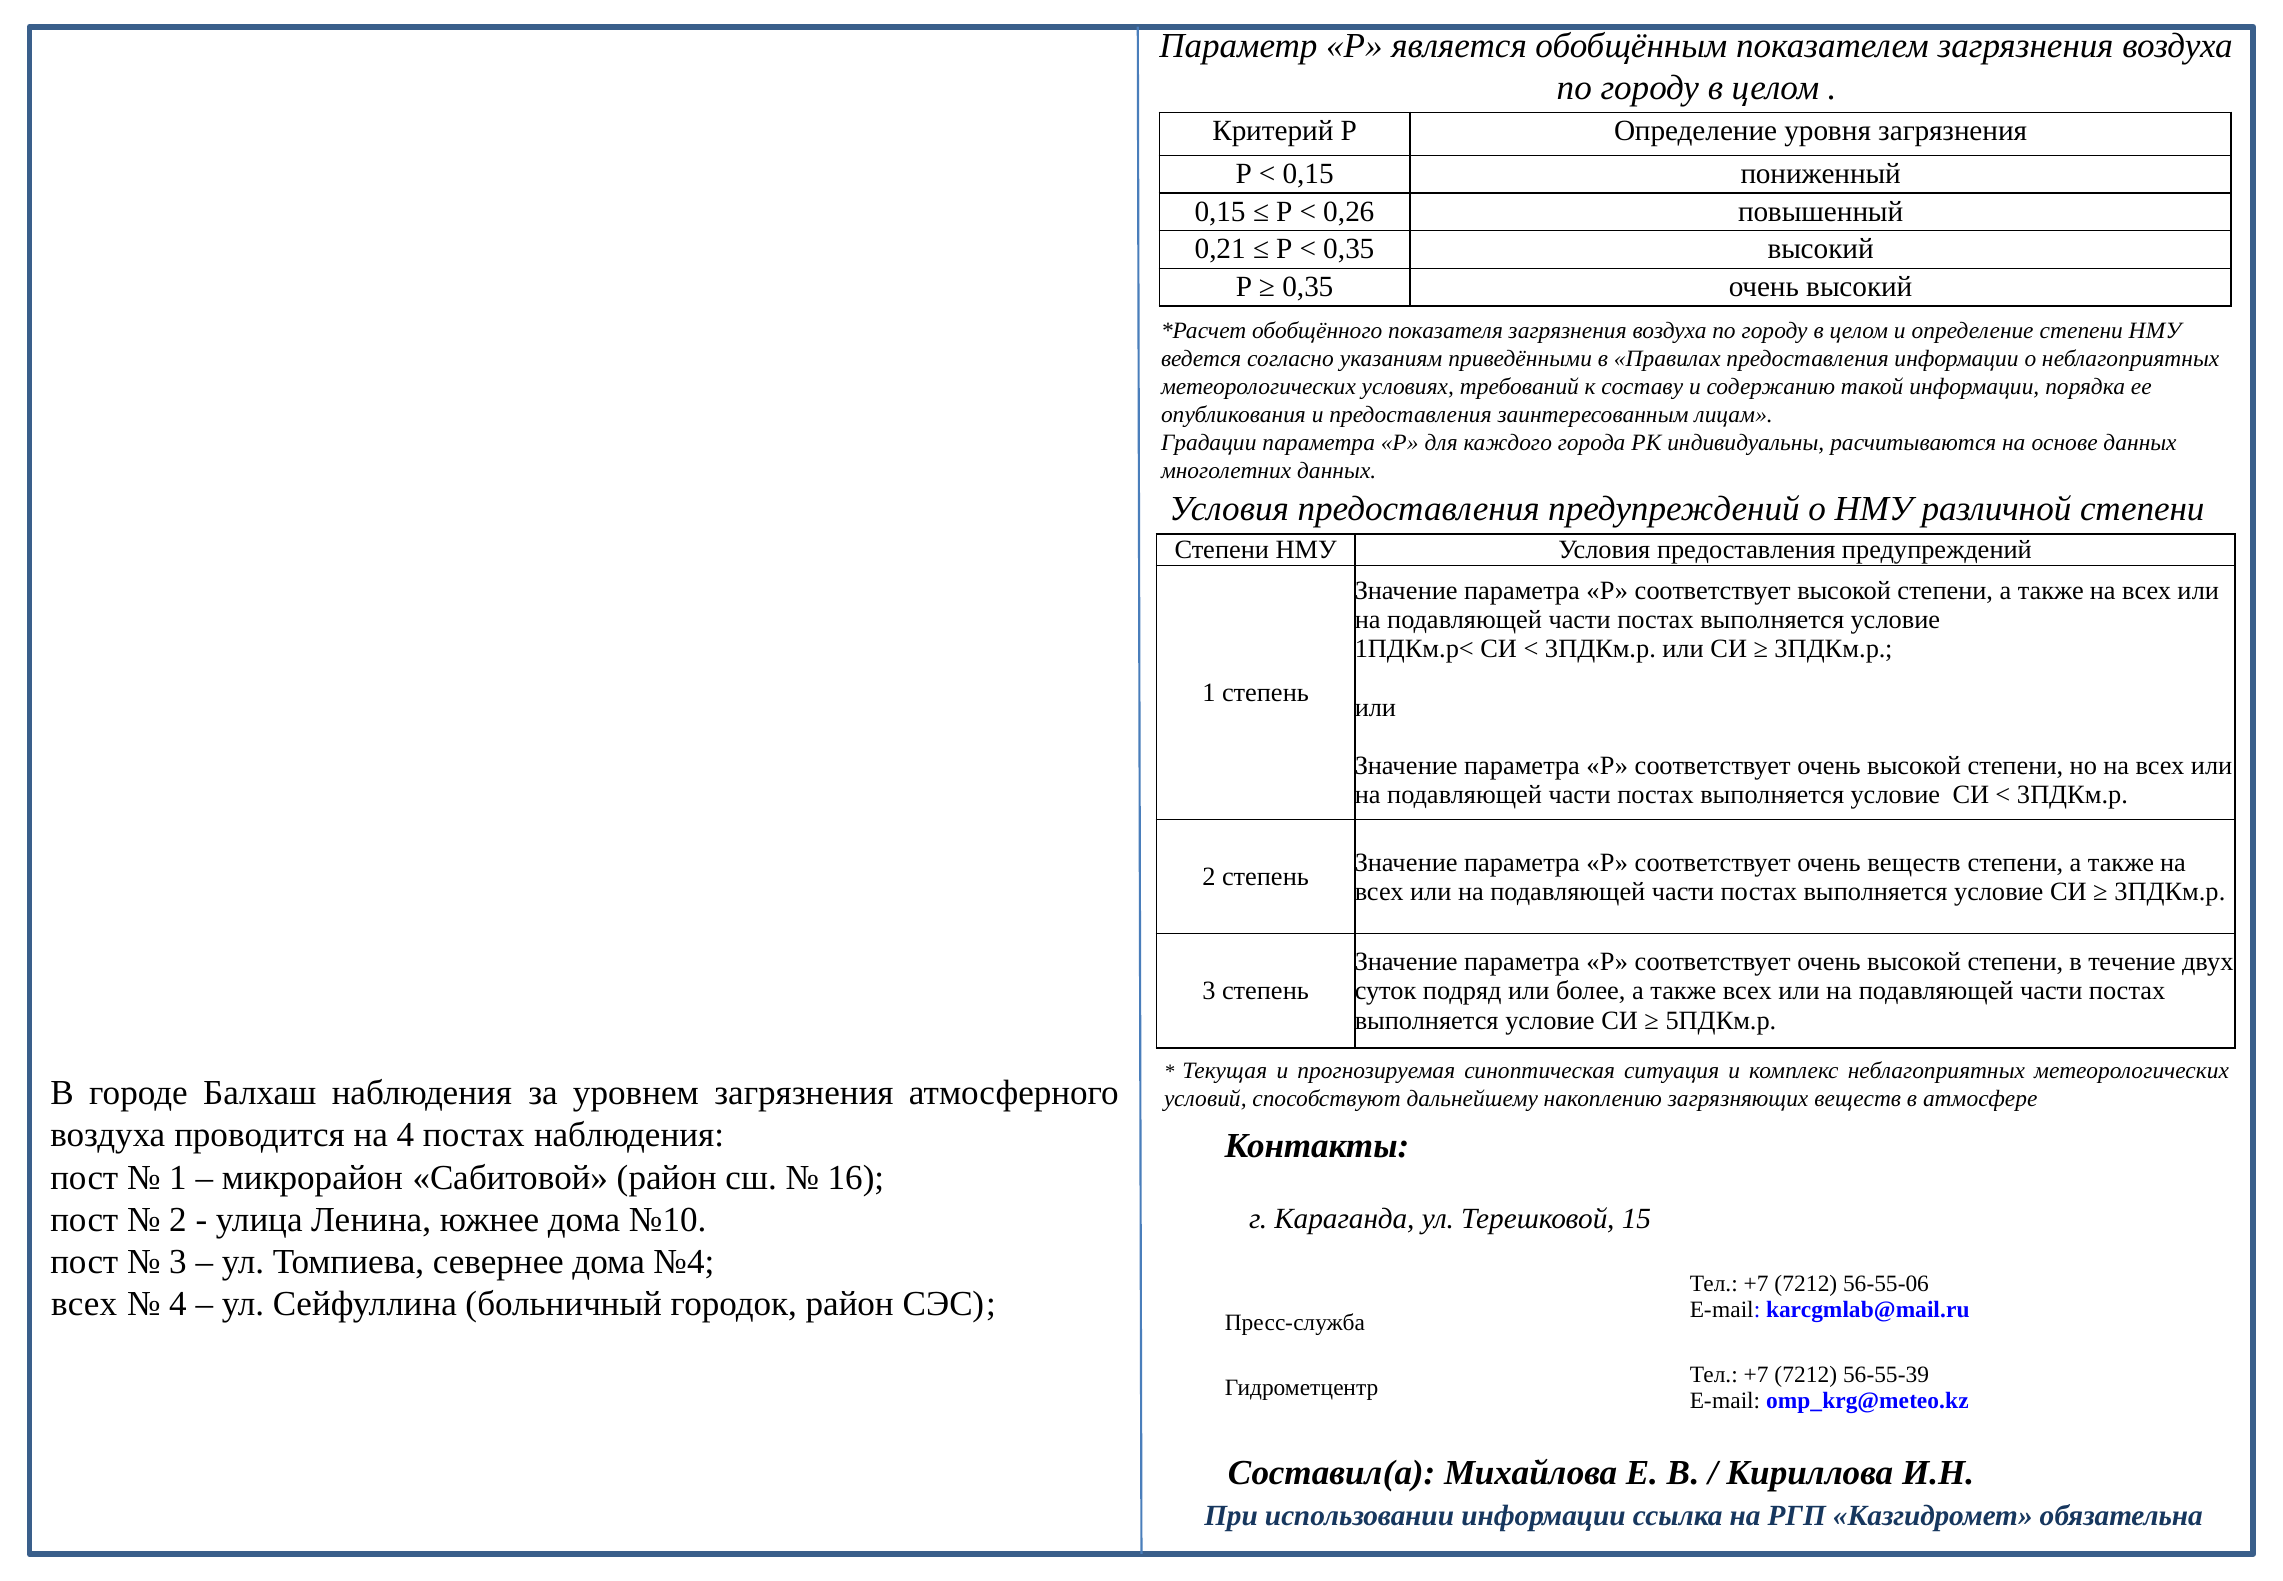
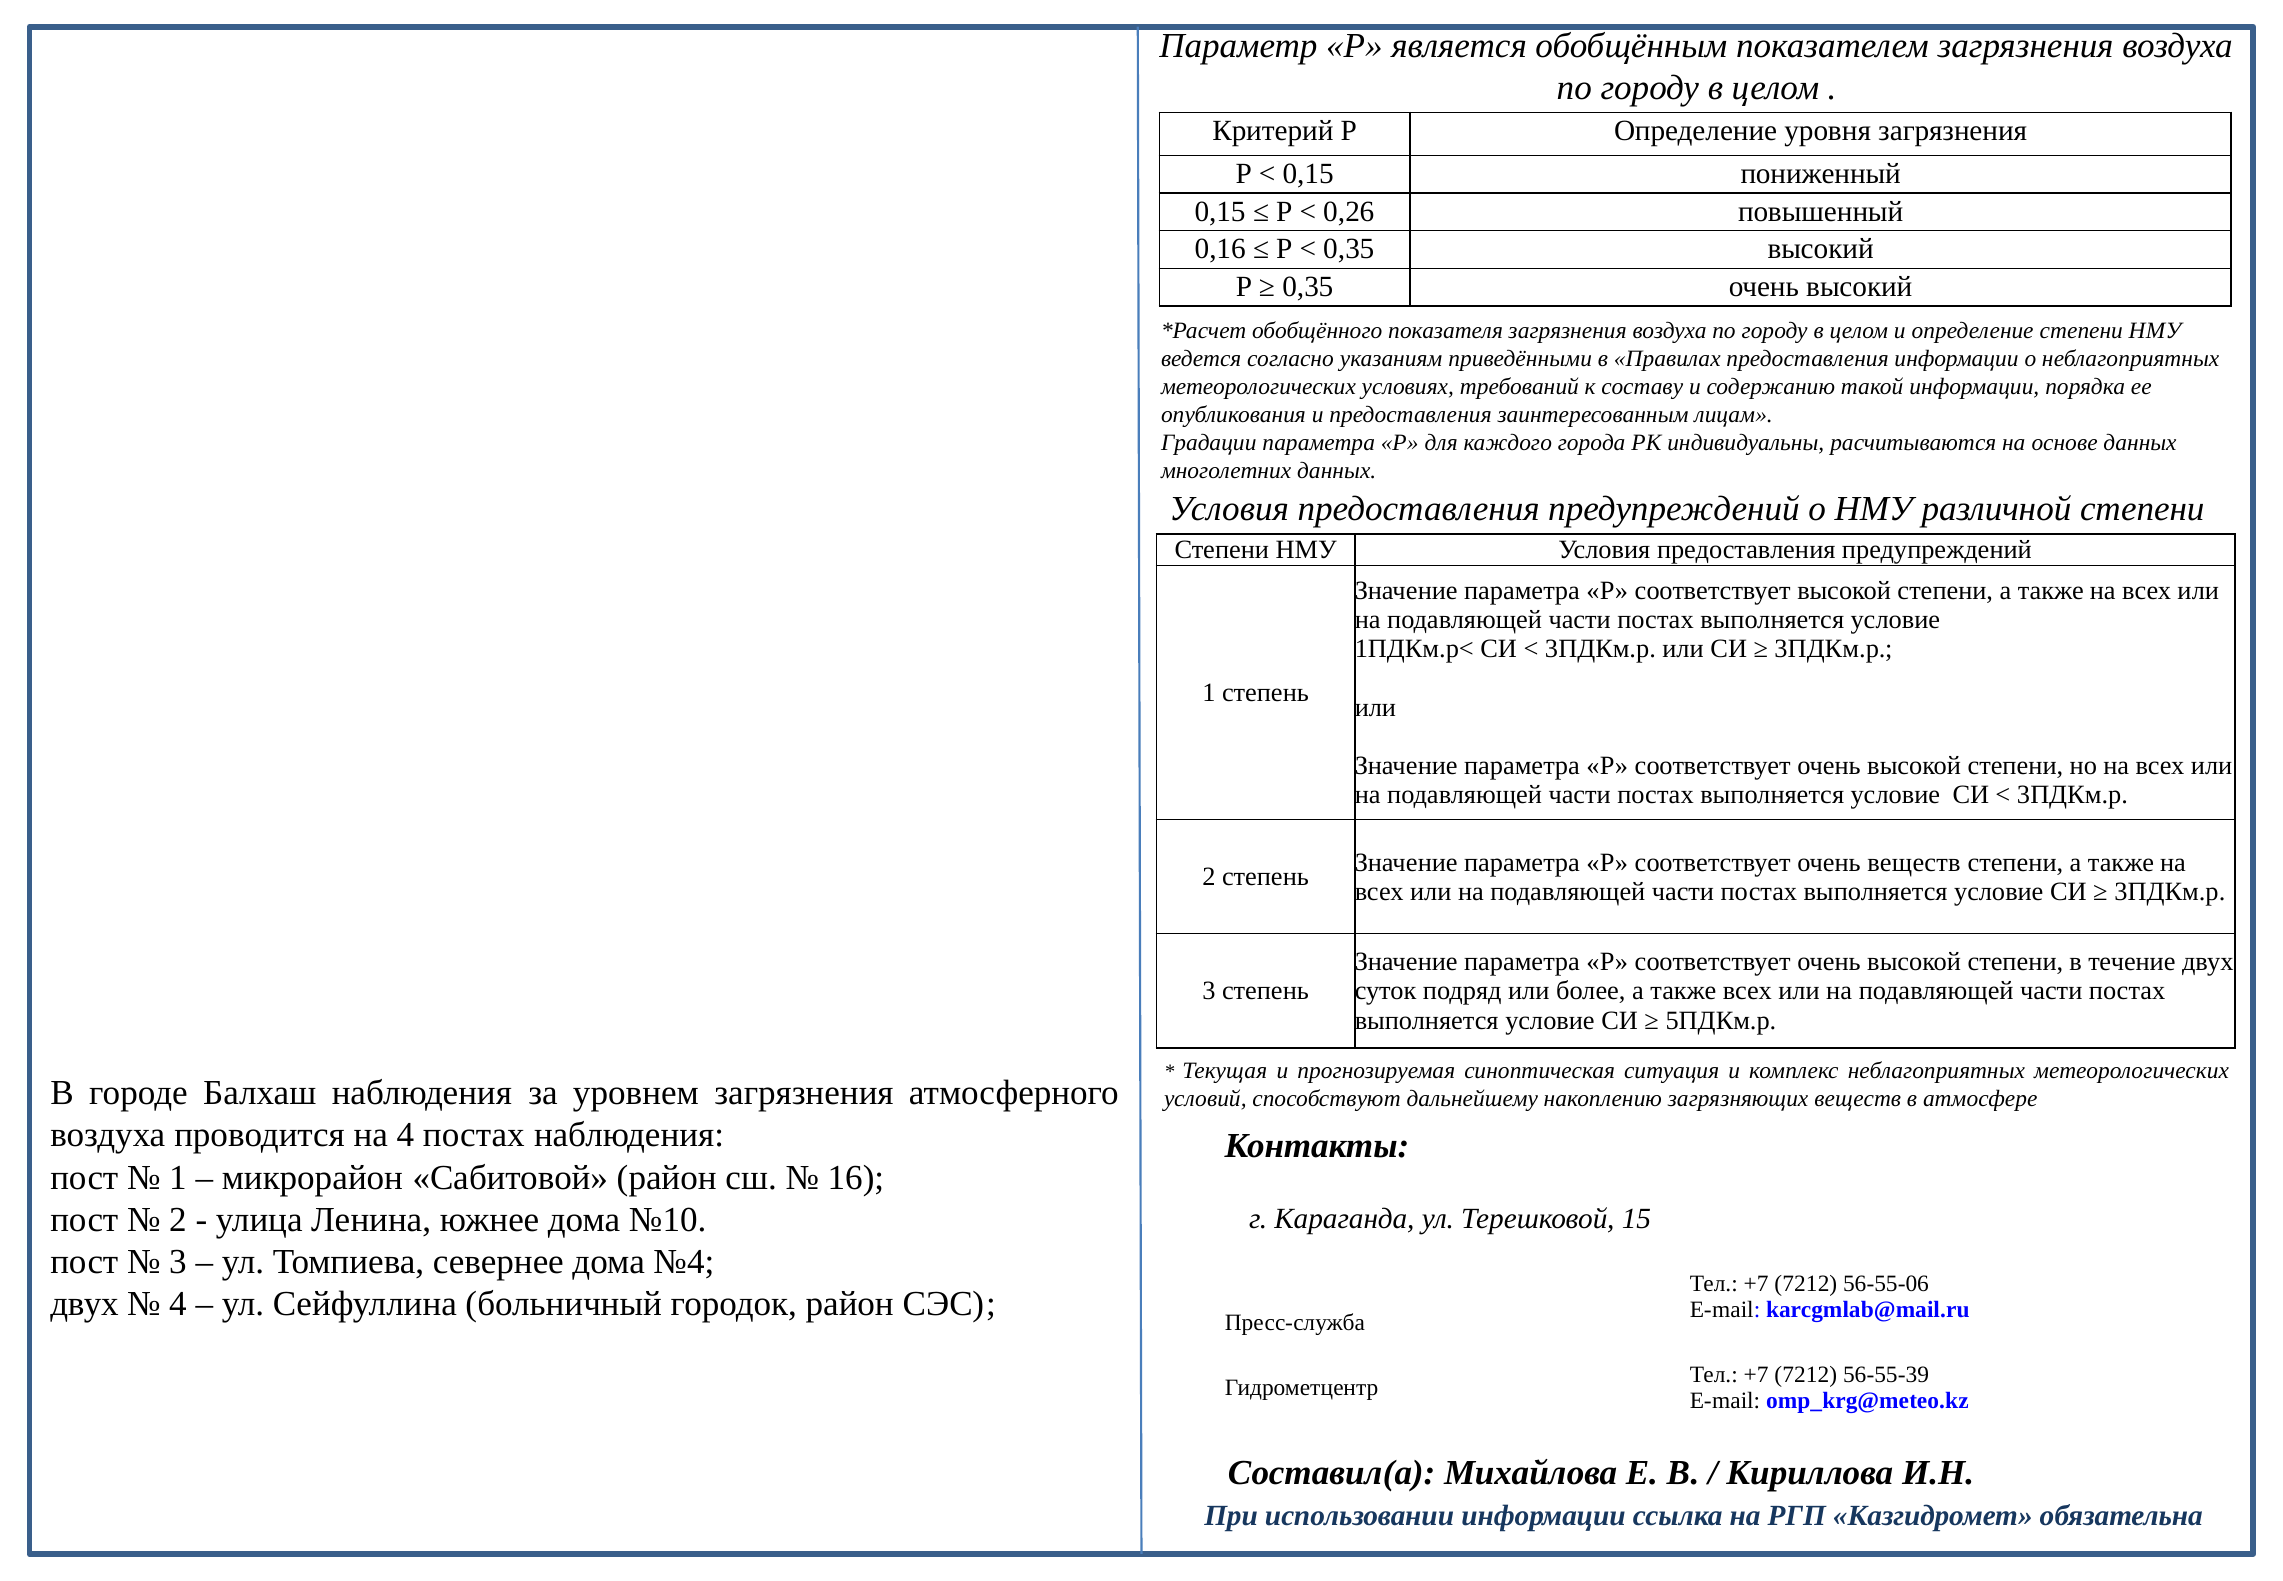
0,21: 0,21 -> 0,16 (1220, 249)
всех: всех -> двух (84, 1304)
